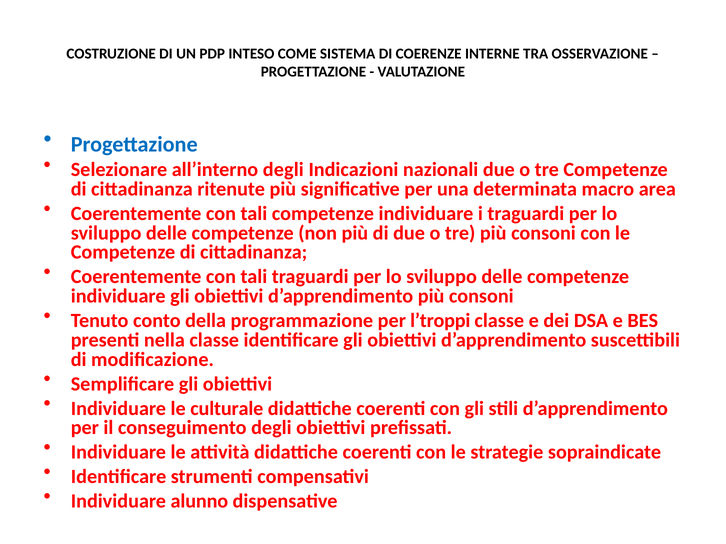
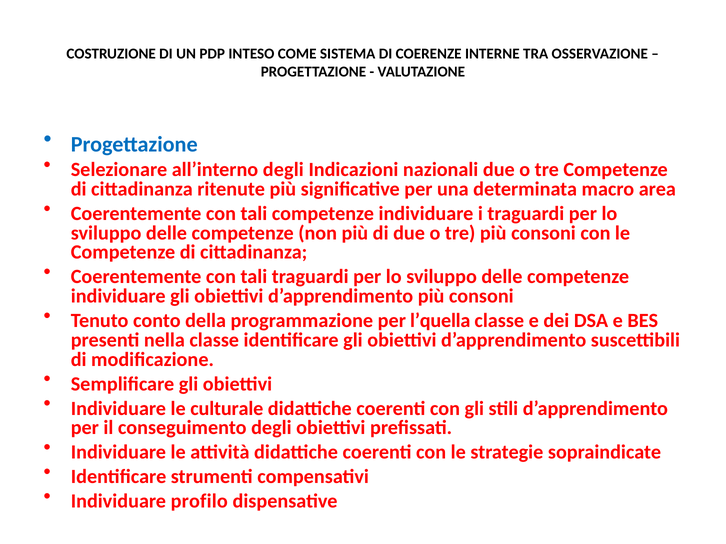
l’troppi: l’troppi -> l’quella (440, 321)
alunno: alunno -> profilo (199, 502)
